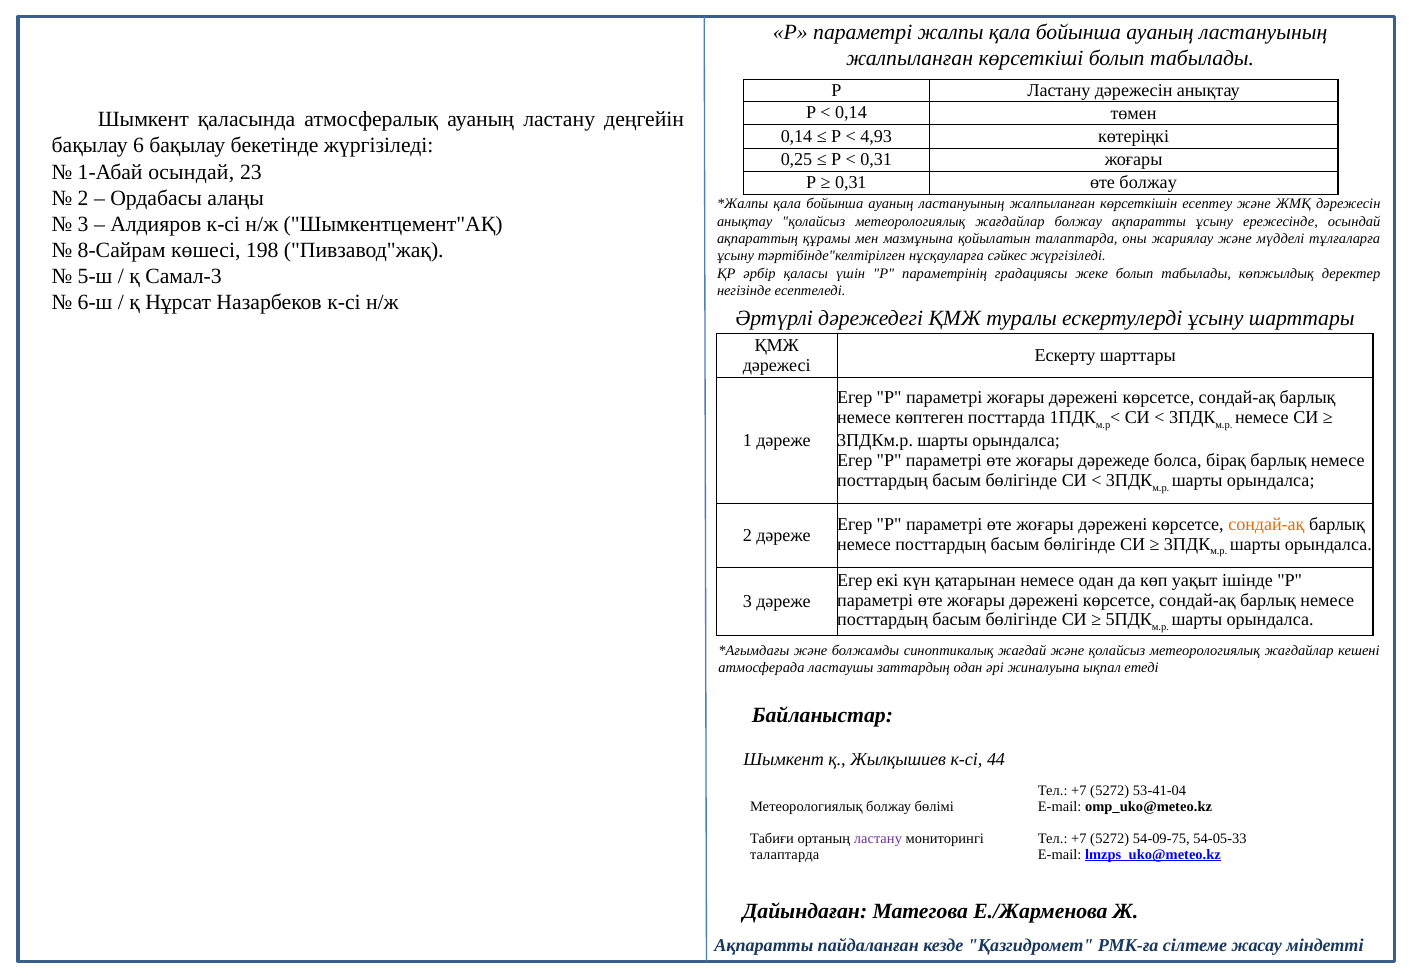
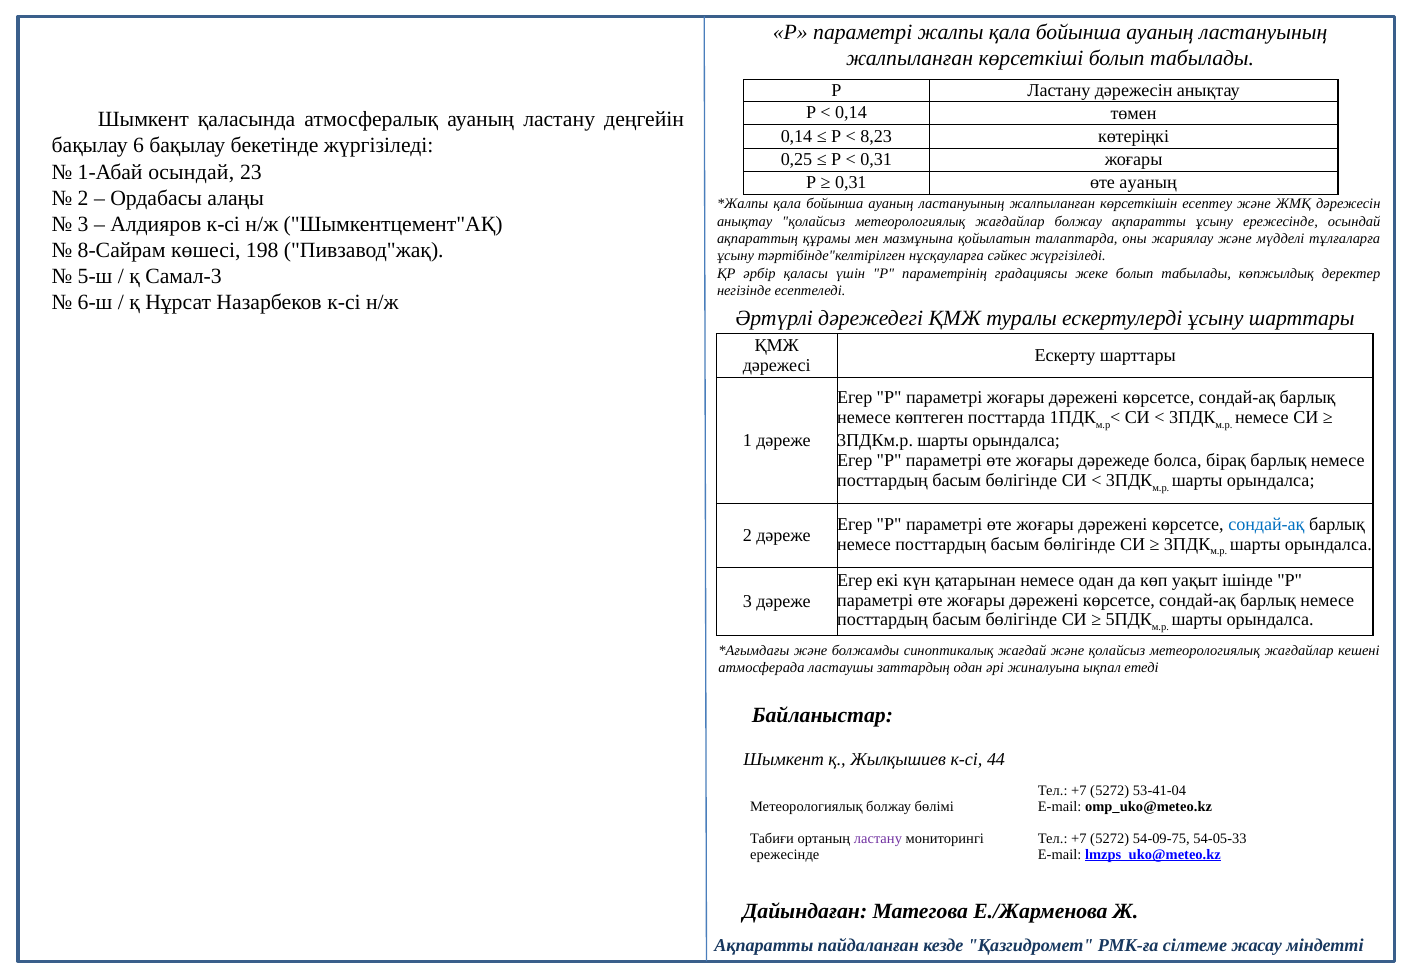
4,93: 4,93 -> 8,23 (876, 136)
өте болжау: болжау -> ауаның (1148, 183)
сондай-ақ colour: orange -> blue (1266, 524)
талаптарда: талаптарда -> ережесінде (785, 855)
